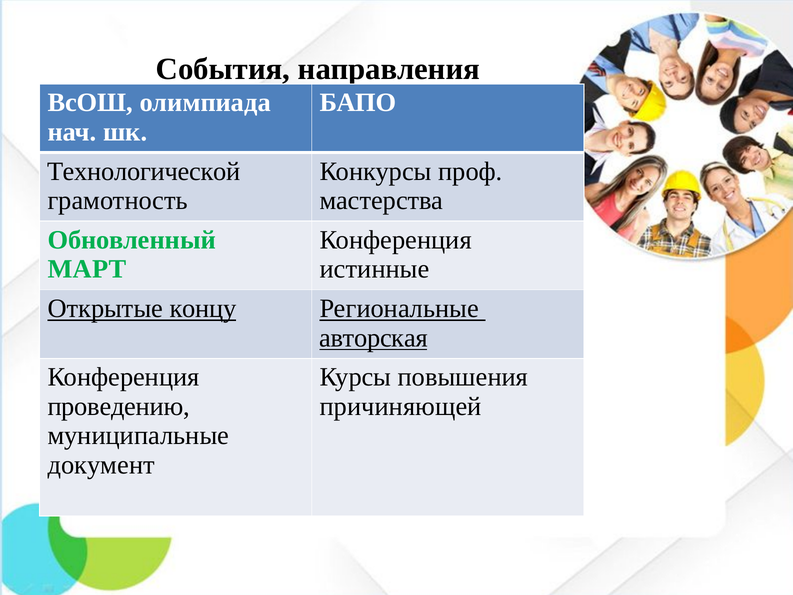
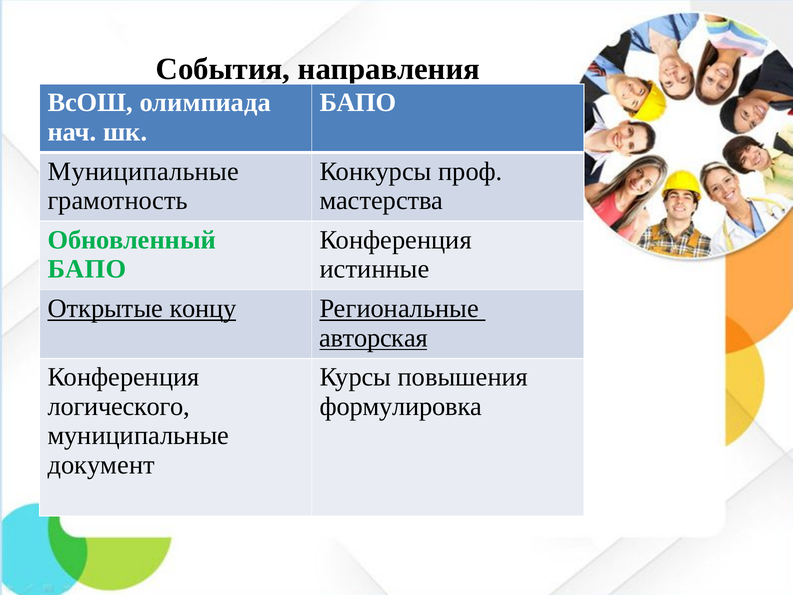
Технологической: Технологической -> Муниципальные (143, 171)
МАРТ: МАРТ -> БАПО (87, 269)
проведению: проведению -> логического (119, 406)
причиняющей: причиняющей -> формулировка (401, 406)
